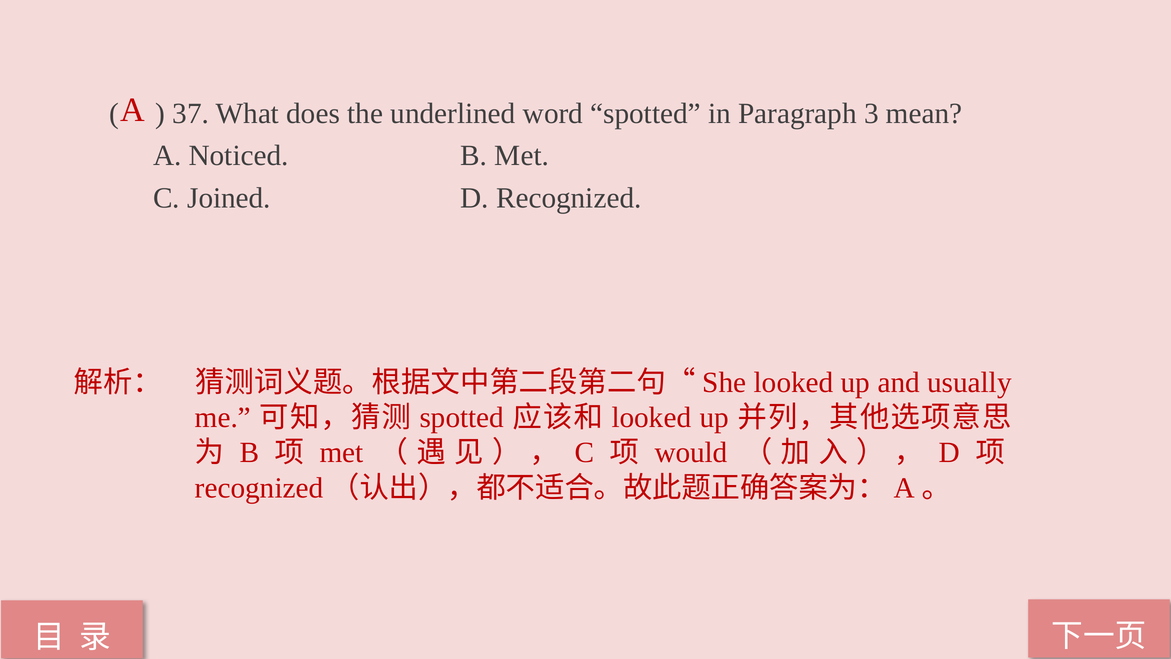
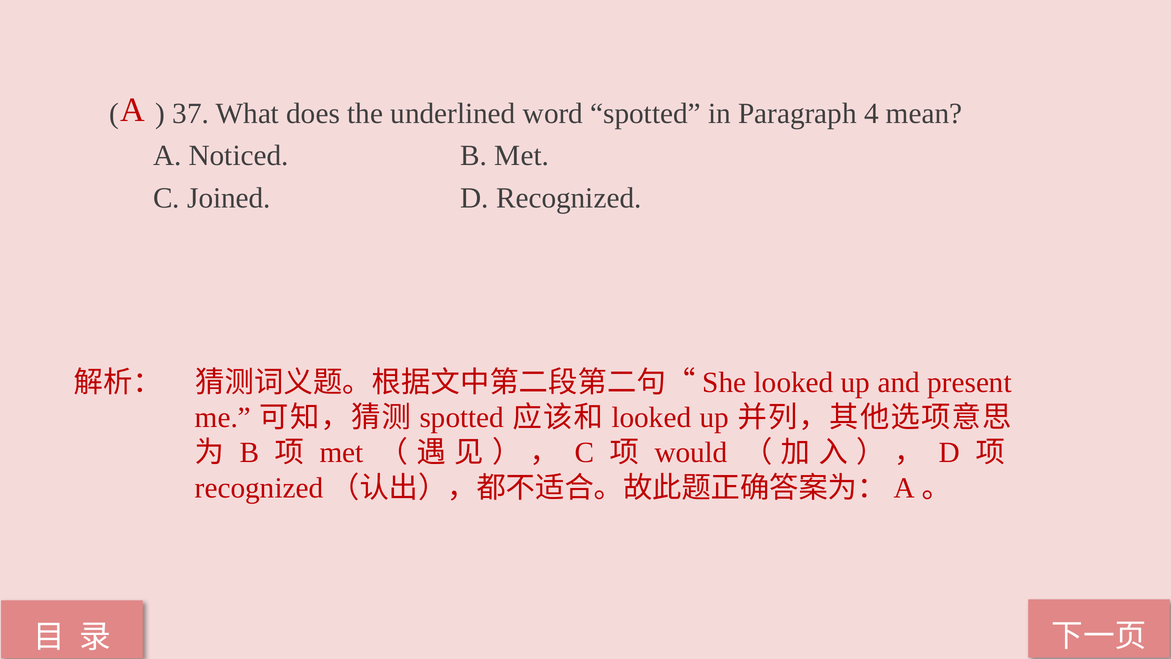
3: 3 -> 4 (871, 114)
usually: usually -> present (969, 382)
